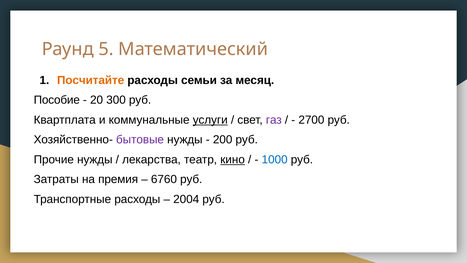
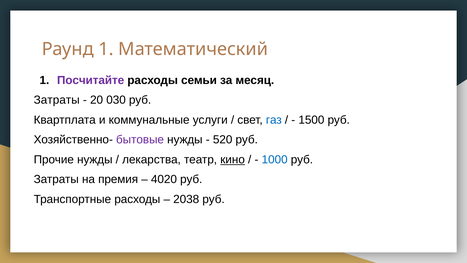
Раунд 5: 5 -> 1 (106, 49)
Посчитайте colour: orange -> purple (91, 80)
Пособие: Пособие -> Затраты (57, 100)
300: 300 -> 030 (116, 100)
услуги underline: present -> none (210, 120)
газ colour: purple -> blue (274, 120)
2700: 2700 -> 1500 (311, 120)
200: 200 -> 520 (223, 140)
6760: 6760 -> 4020 (164, 179)
2004: 2004 -> 2038 (186, 199)
